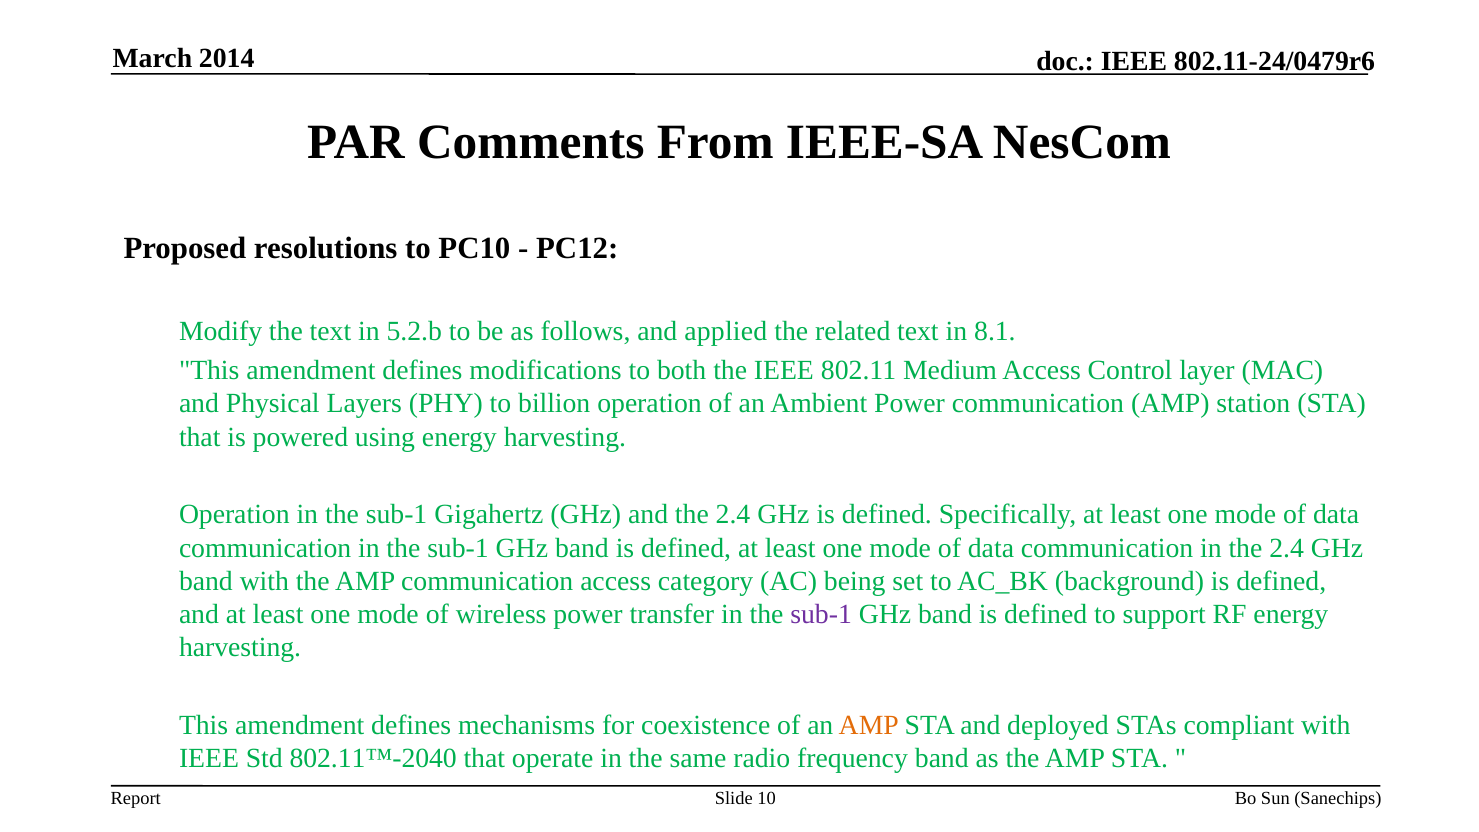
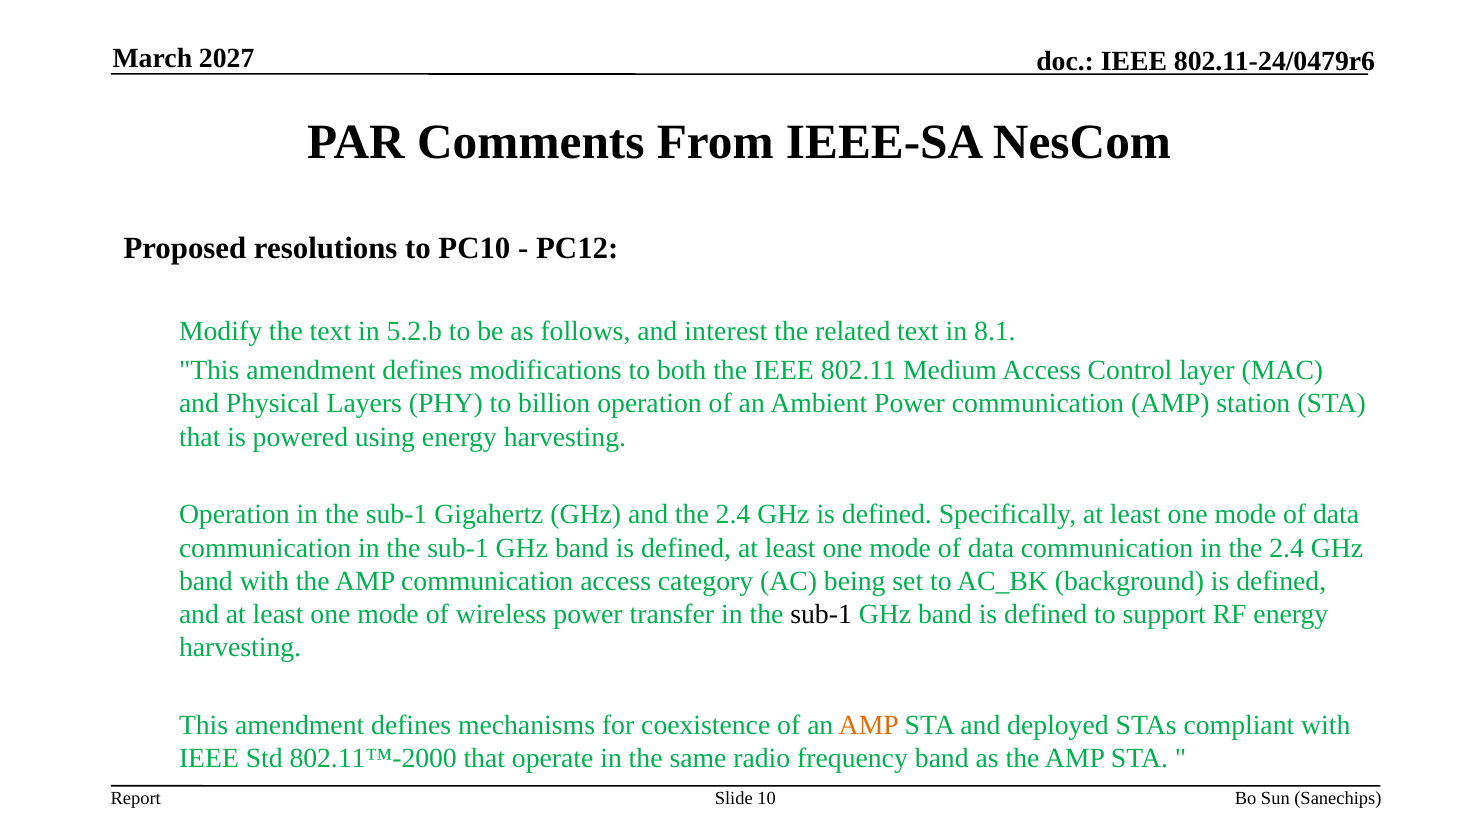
2014: 2014 -> 2027 (227, 59)
applied: applied -> interest (726, 332)
sub-1 colour: purple -> black (821, 614)
802.11™-2040: 802.11™-2040 -> 802.11™-2000 (373, 759)
